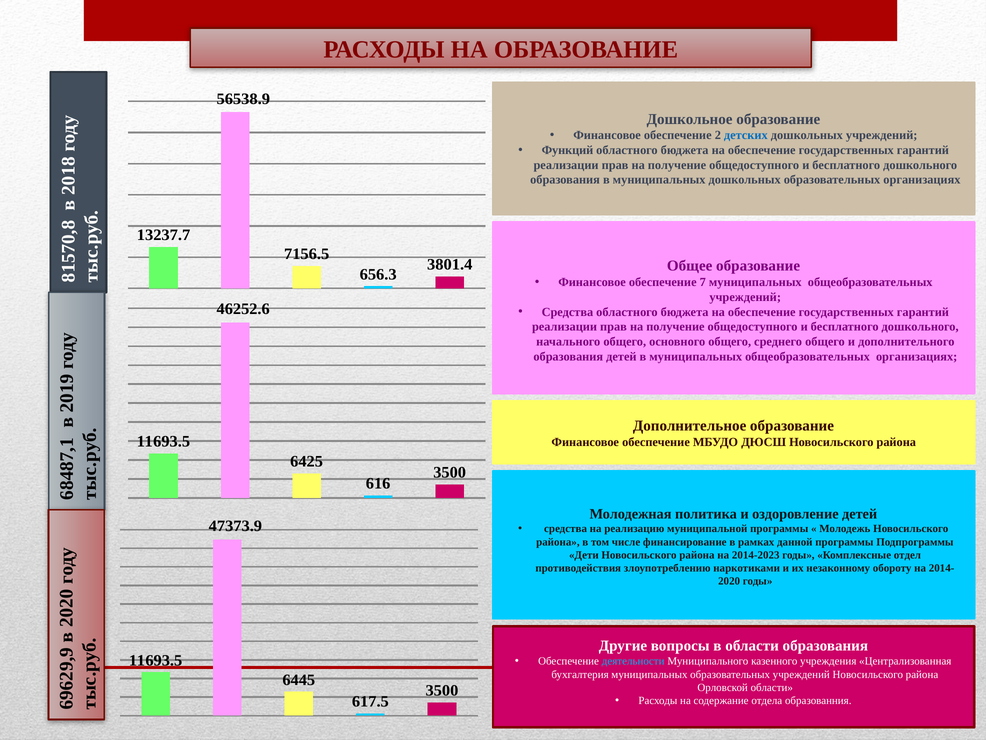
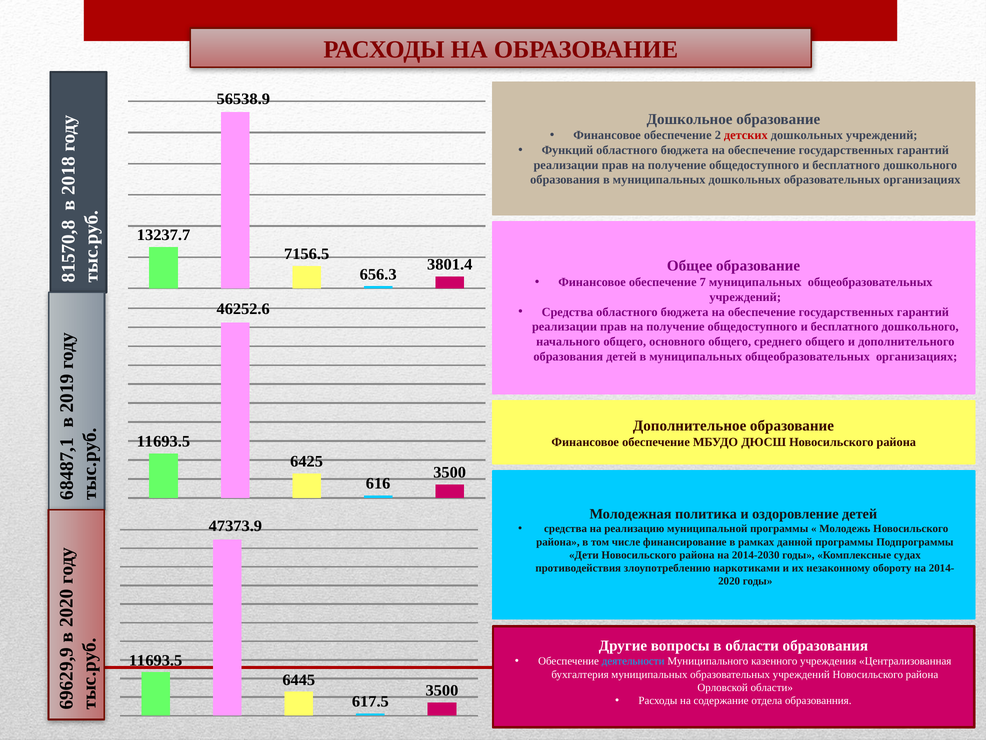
детских colour: blue -> red (746, 135)
2014-2023: 2014-2023 -> 2014-2030 (756, 555)
отдел: отдел -> судах (907, 555)
